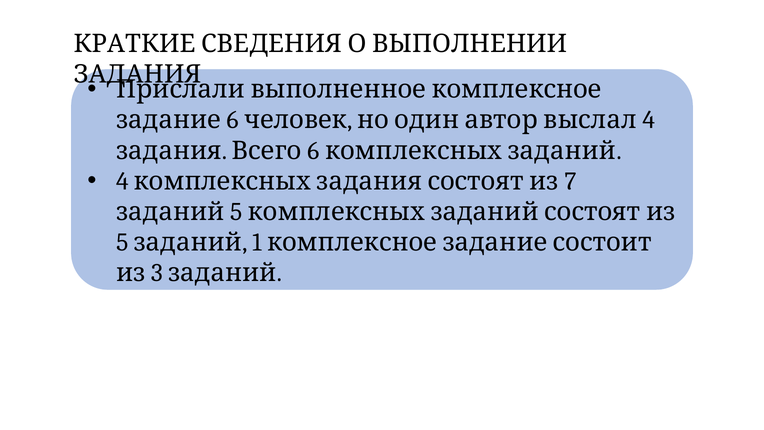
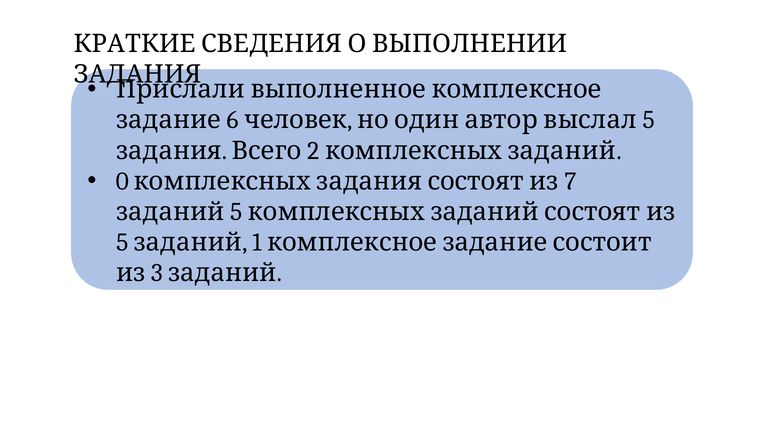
4: 4 -> 5 (649, 120)
6: 6 -> 2 (313, 151)
4: 4 -> 0 (122, 181)
